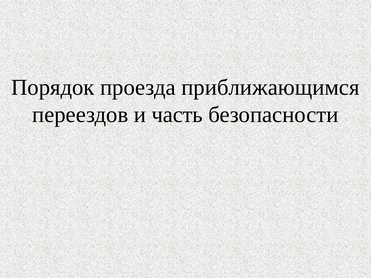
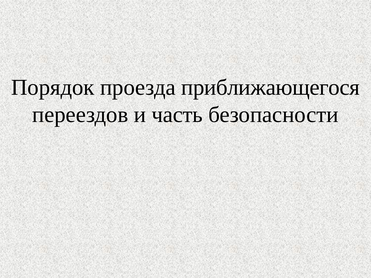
приближающимся: приближающимся -> приближающегося (270, 88)
